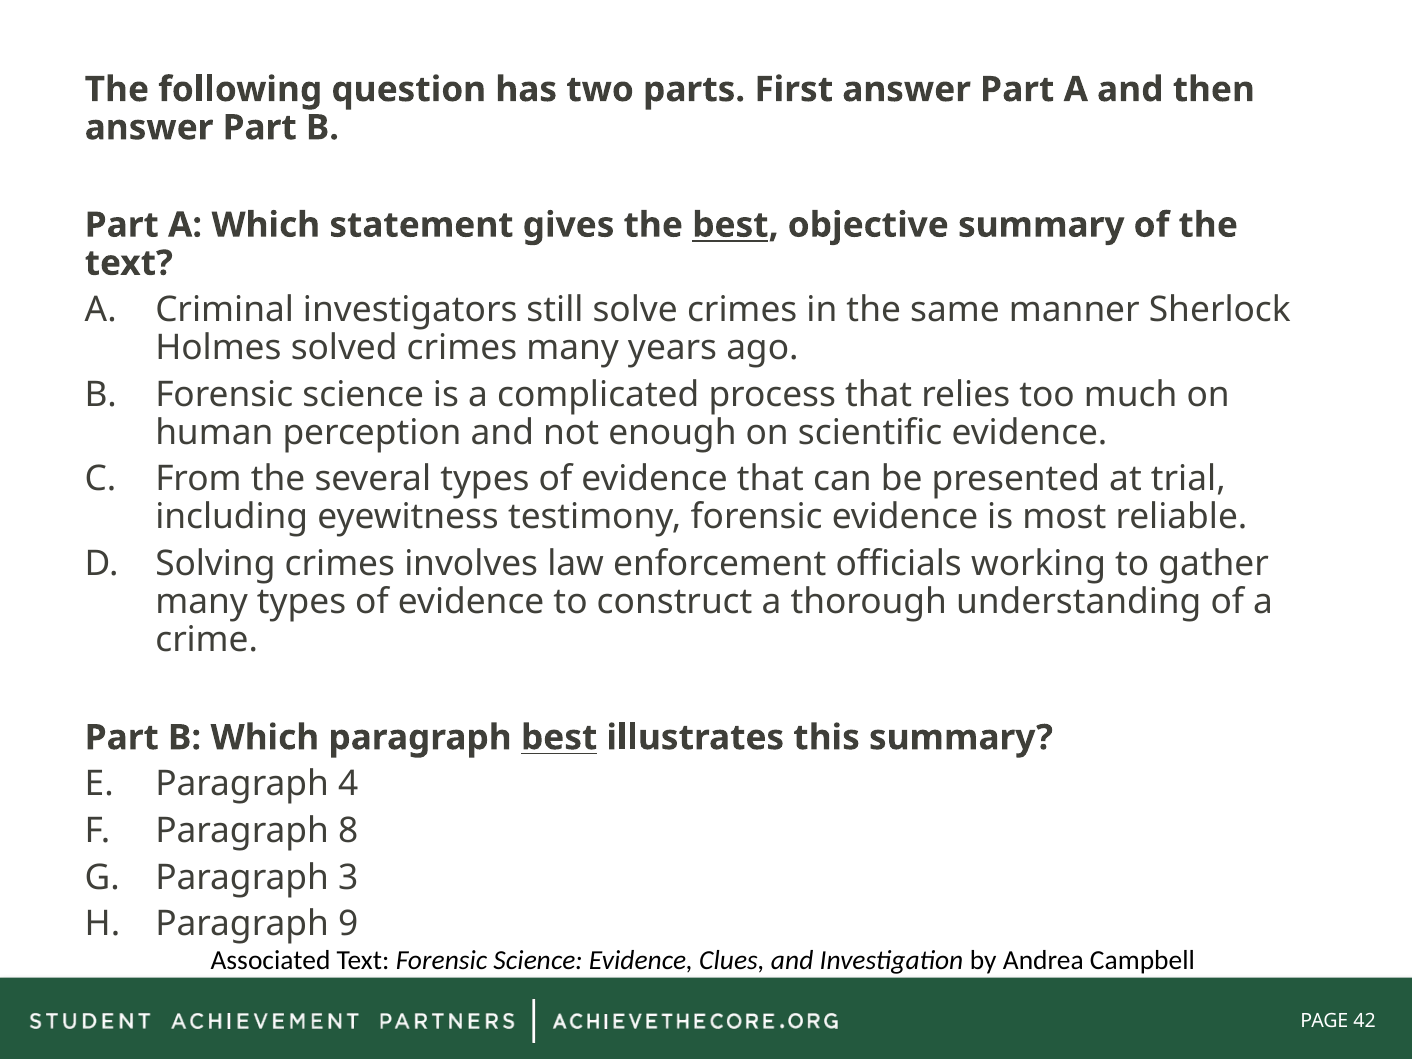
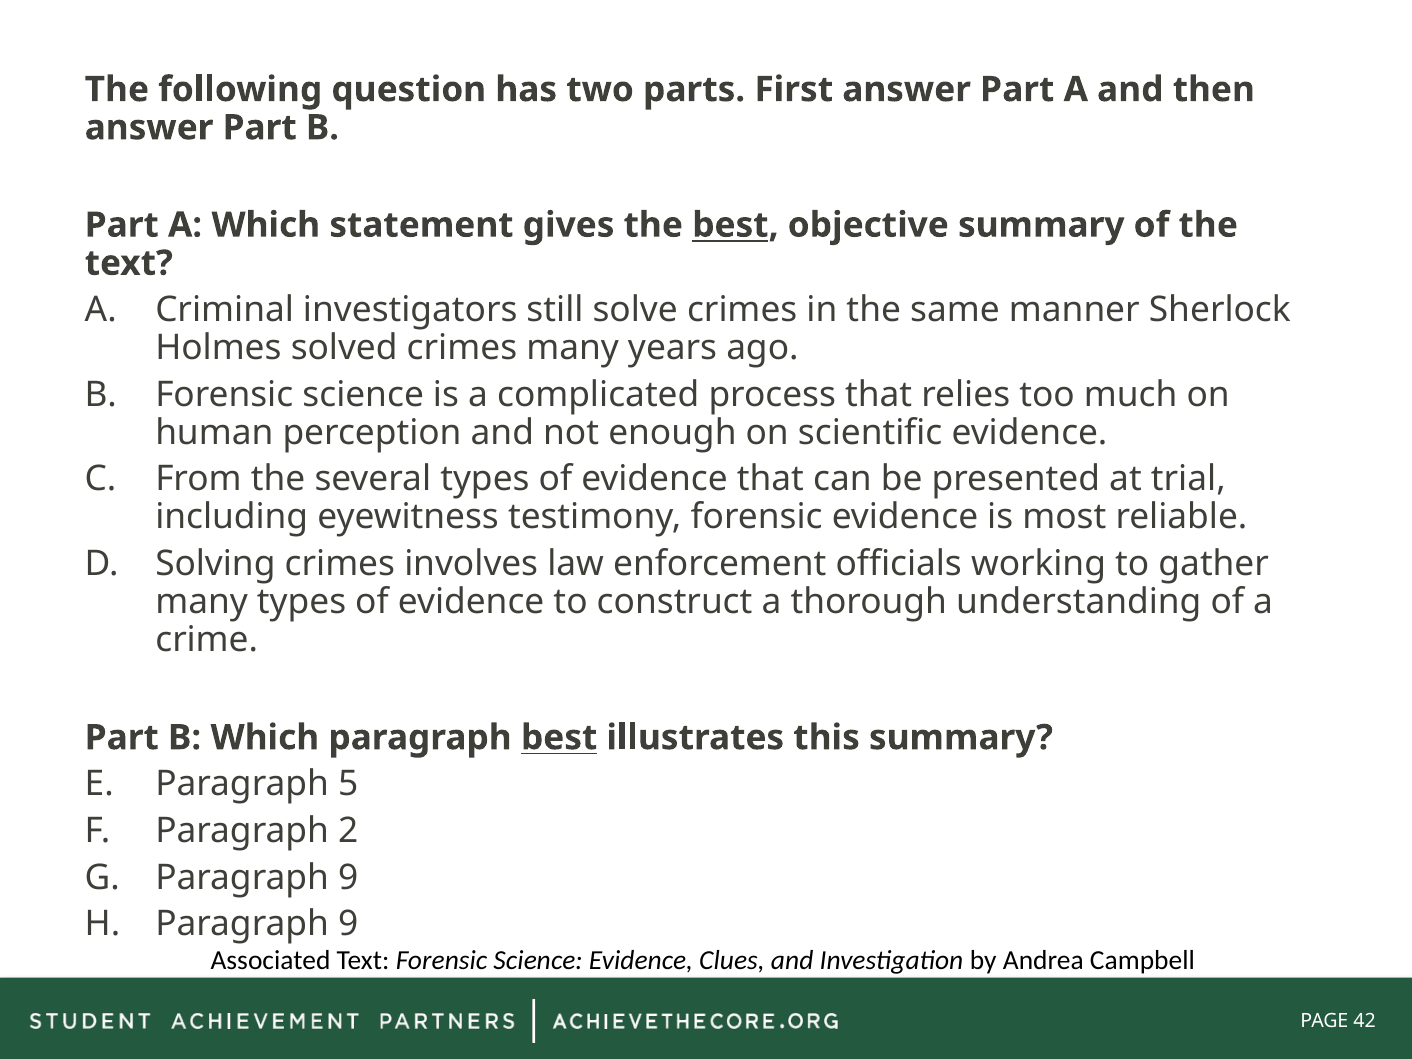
4: 4 -> 5 (348, 784)
8: 8 -> 2 (348, 831)
3: 3 -> 9 (348, 877)
